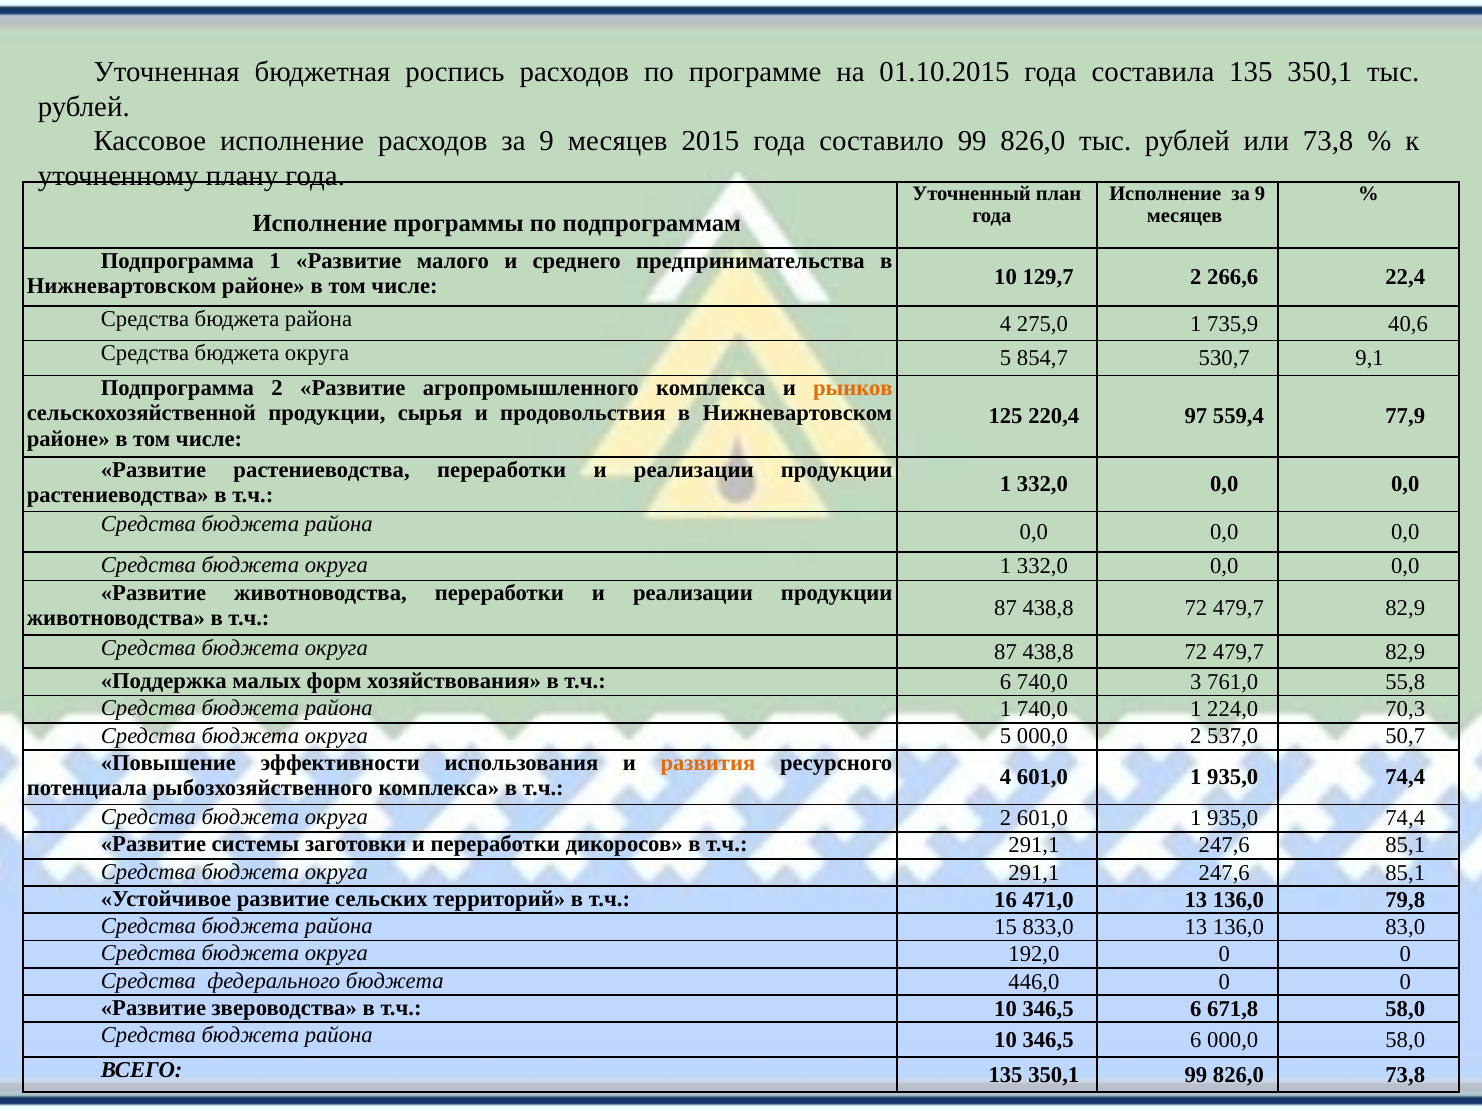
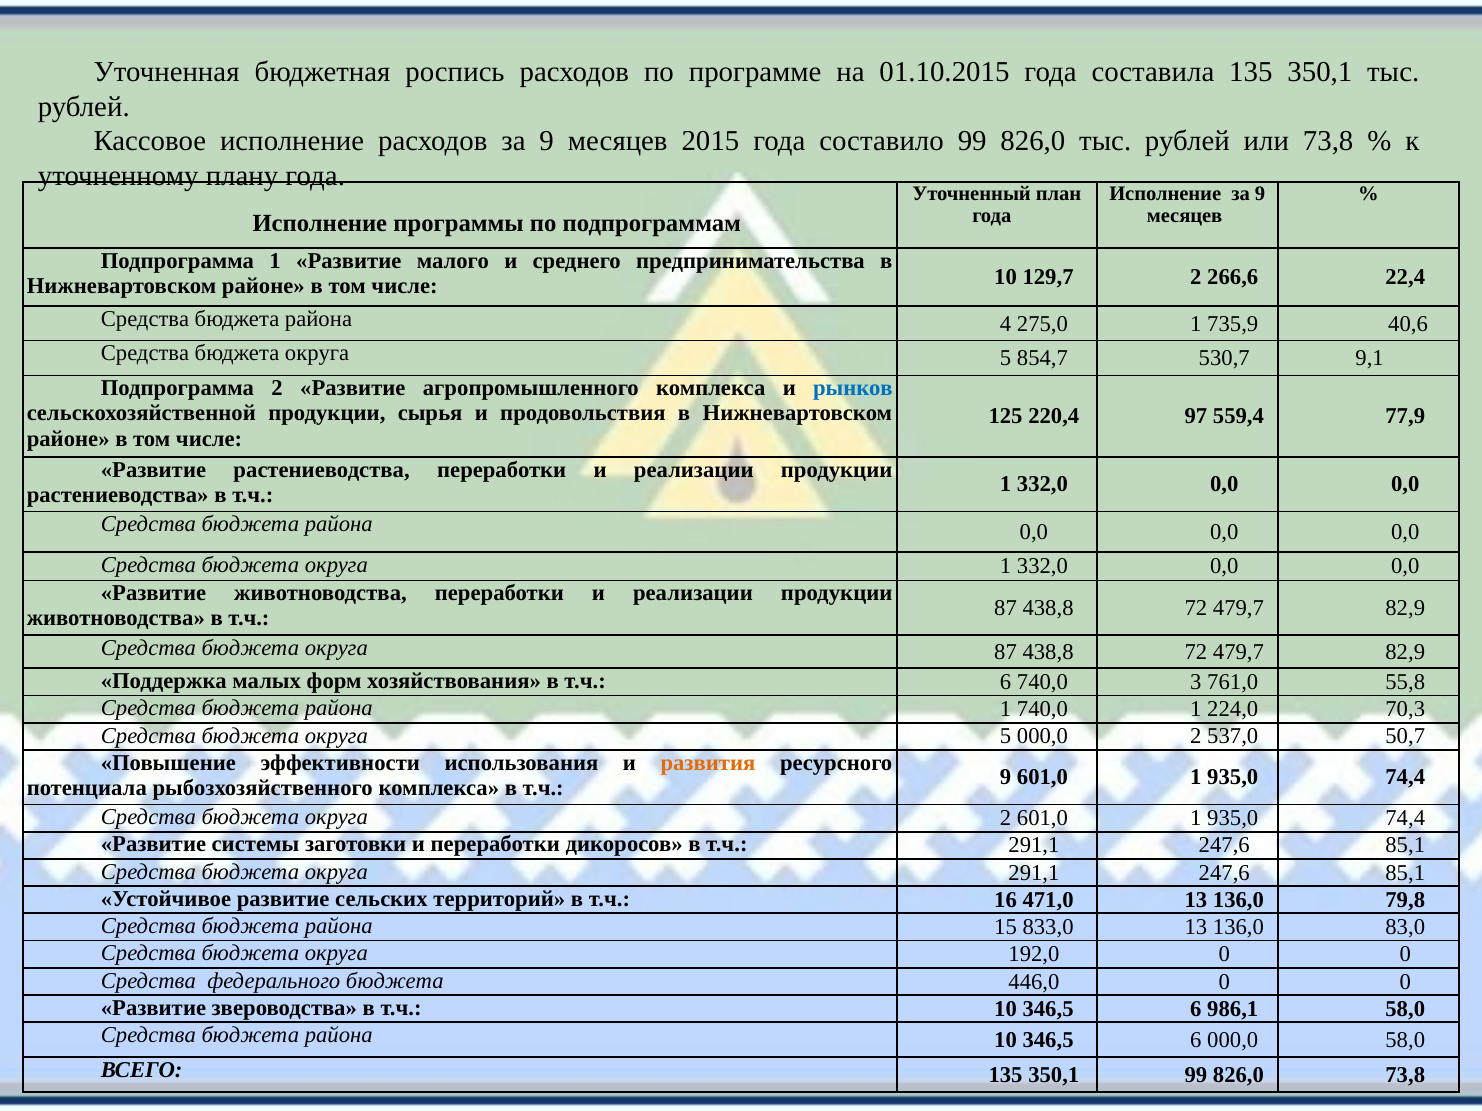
рынков colour: orange -> blue (853, 388)
т.ч 4: 4 -> 9 (1006, 778)
671,8: 671,8 -> 986,1 (1233, 1009)
